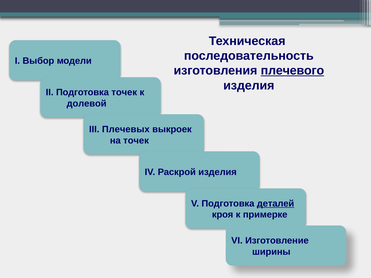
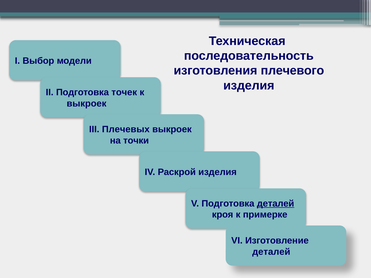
плечевого underline: present -> none (292, 71)
долевой: долевой -> выкроек (87, 104)
на точек: точек -> точки (136, 141)
ширины: ширины -> деталей (271, 252)
